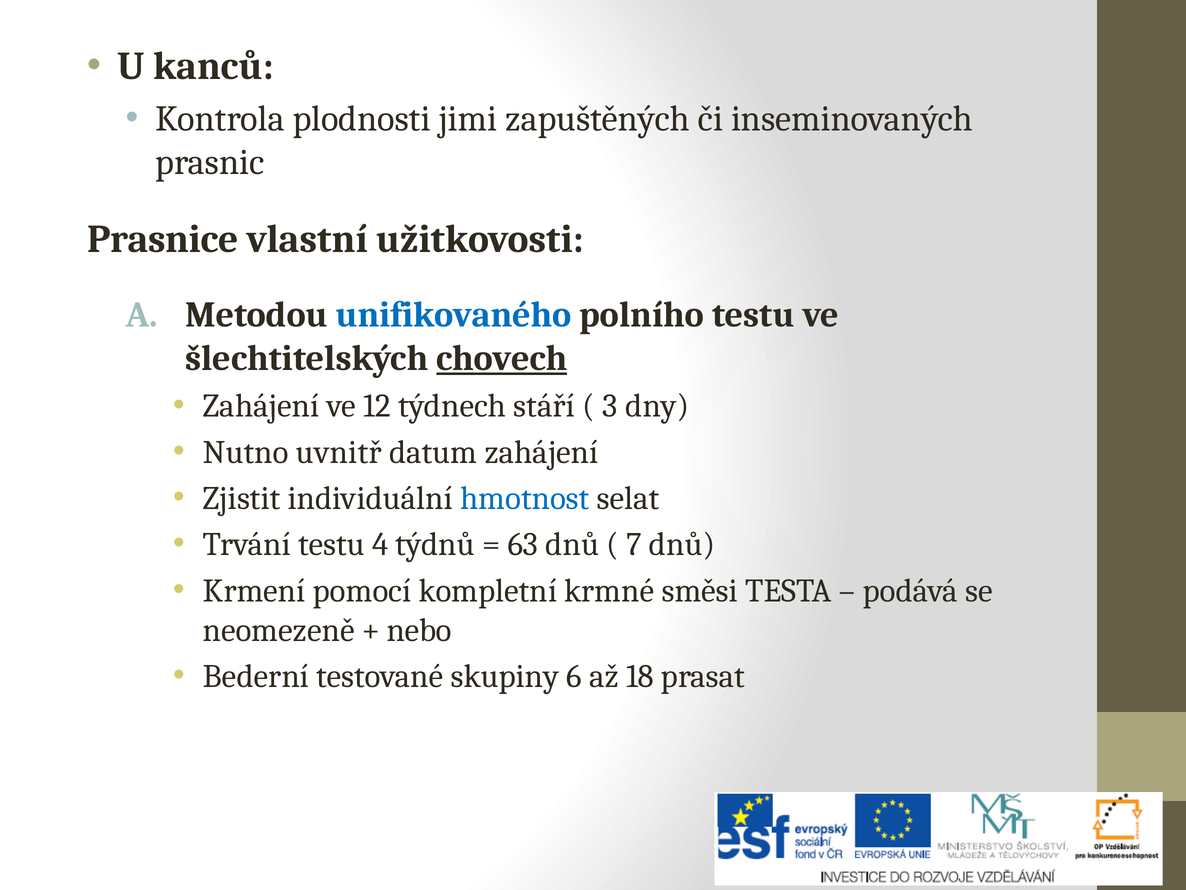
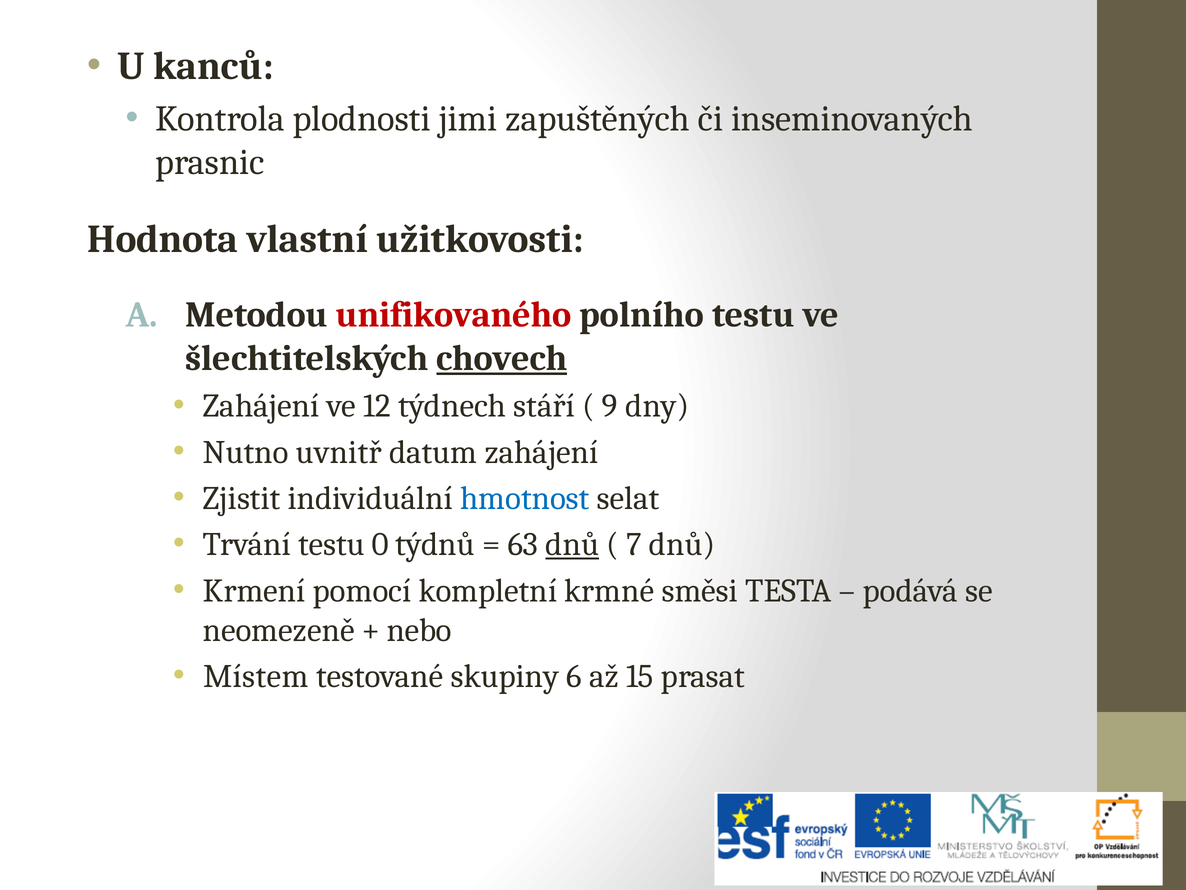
Prasnice: Prasnice -> Hodnota (163, 239)
unifikovaného colour: blue -> red (454, 314)
3: 3 -> 9 (610, 406)
4: 4 -> 0 (380, 544)
dnů underline: none -> present (572, 544)
Bederní: Bederní -> Místem (256, 676)
18: 18 -> 15 (640, 676)
